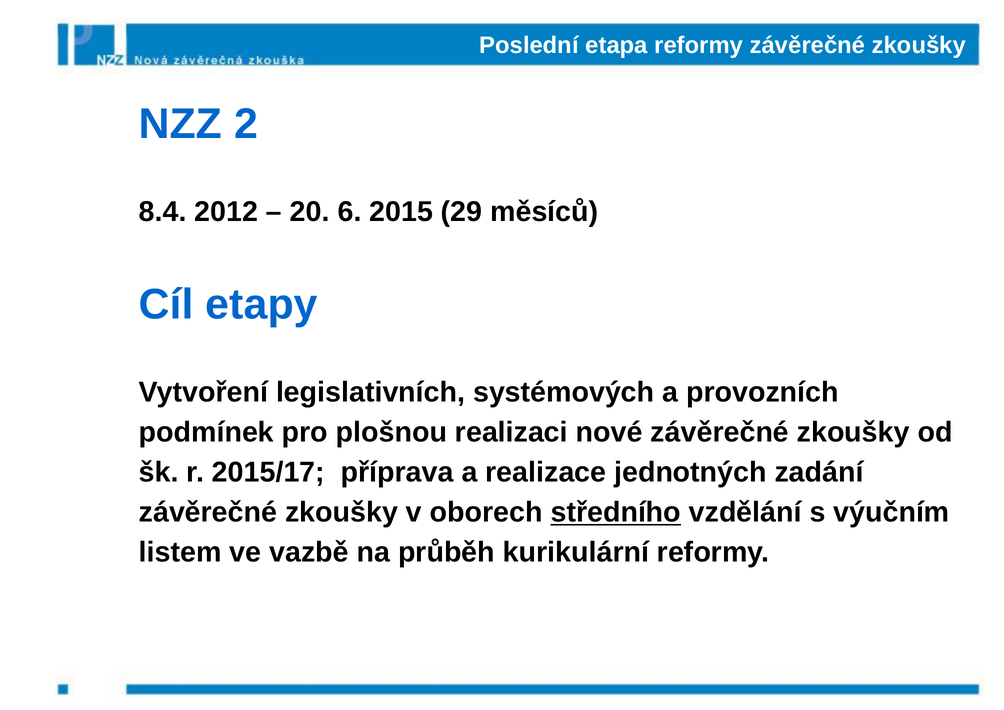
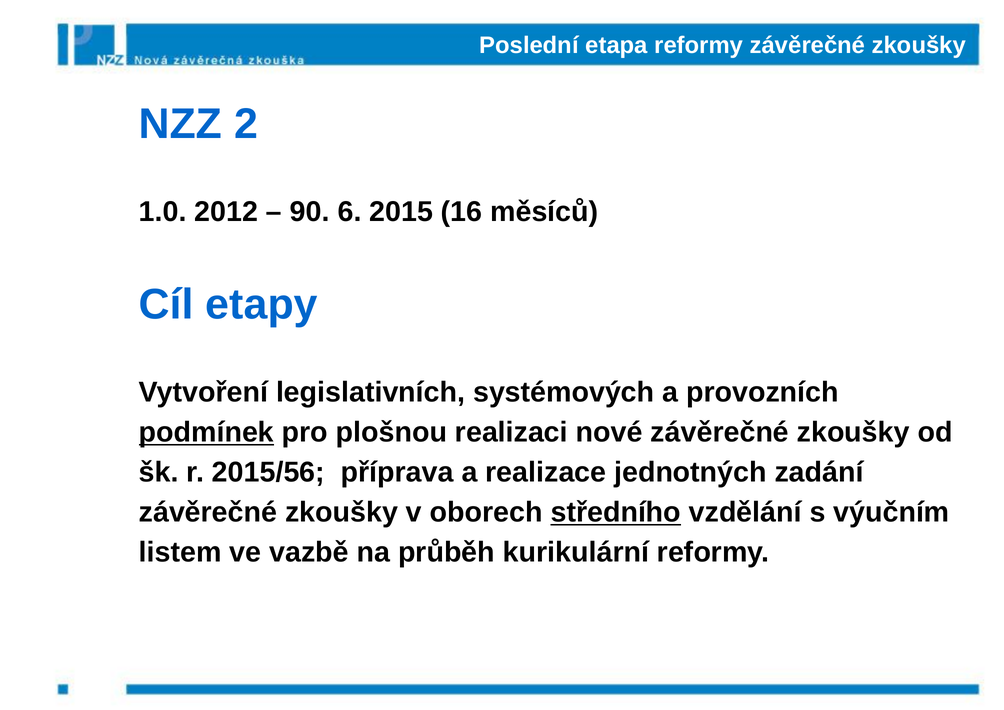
8.4: 8.4 -> 1.0 (163, 212)
20: 20 -> 90 (310, 212)
29: 29 -> 16 (462, 212)
podmínek underline: none -> present (206, 432)
2015/17: 2015/17 -> 2015/56 (268, 472)
